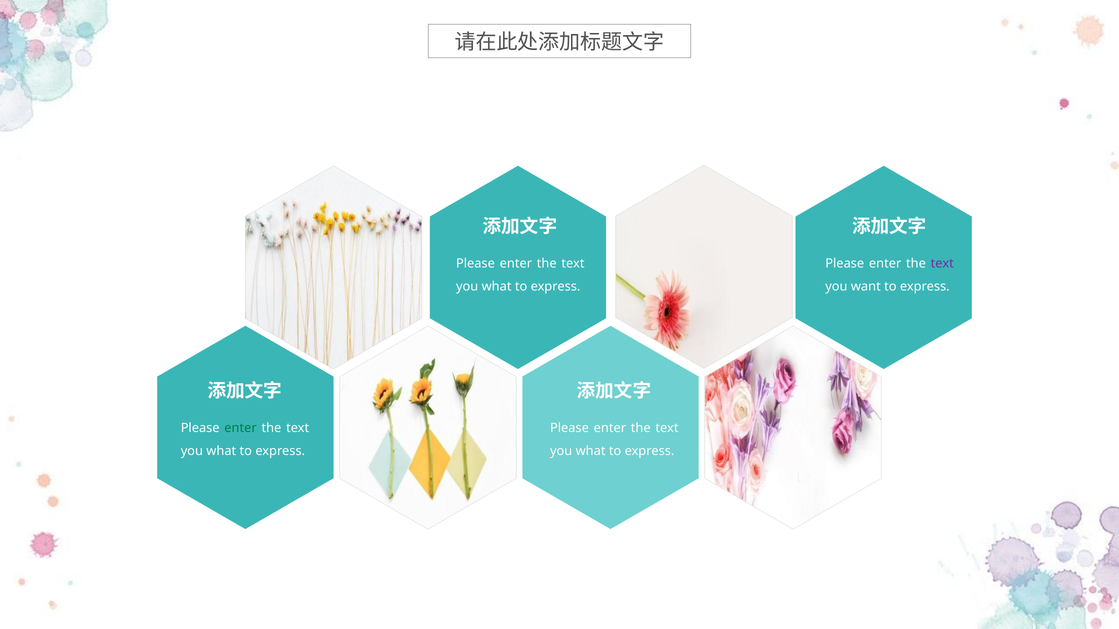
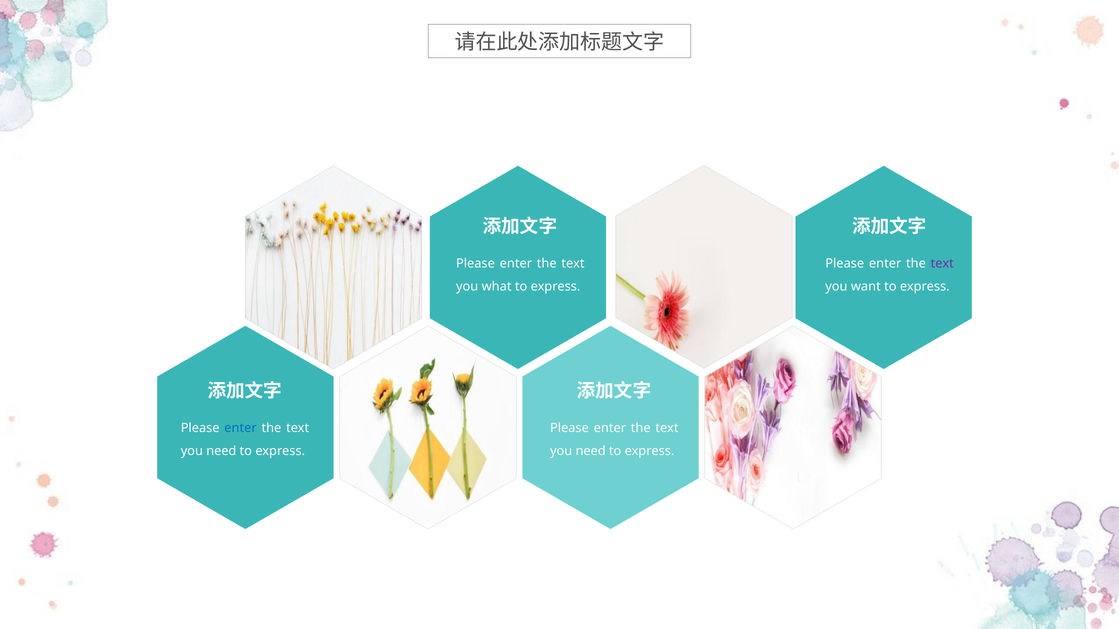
enter colour: green -> blue (241, 428)
what: what -> need (221, 451)
what: what -> need (591, 451)
